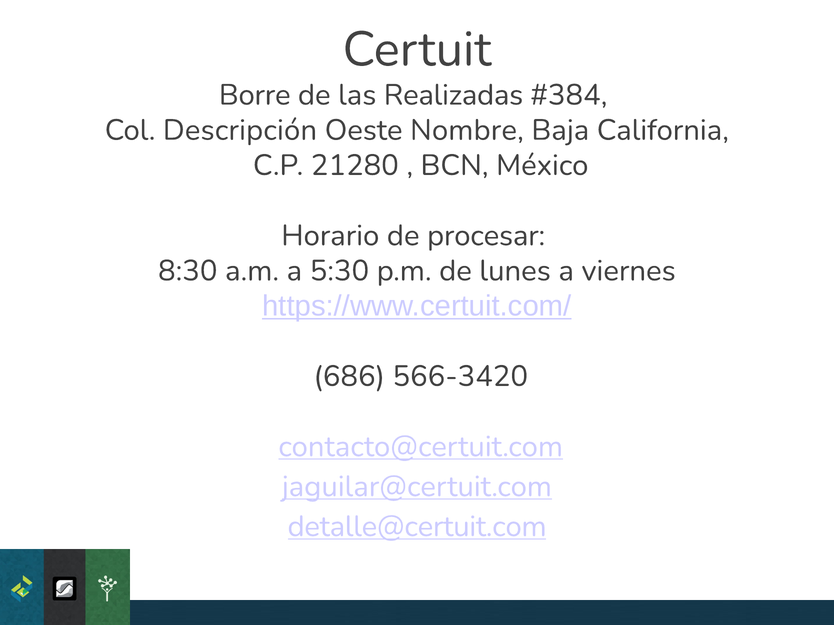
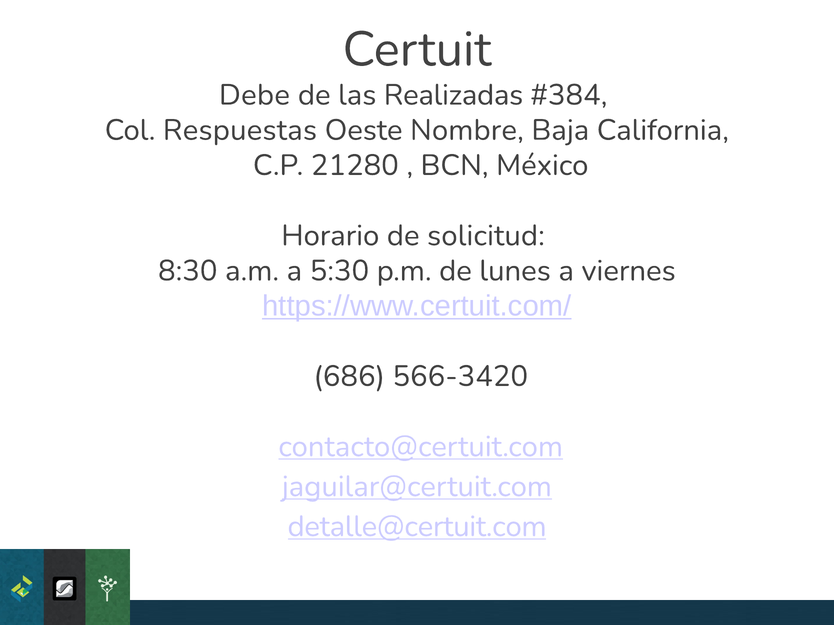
Borre: Borre -> Debe (254, 95)
Descripción: Descripción -> Respuestas (240, 130)
procesar: procesar -> solicitud (486, 236)
